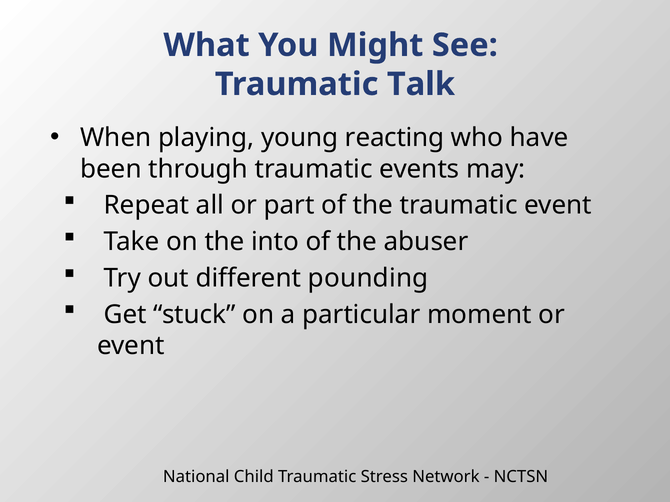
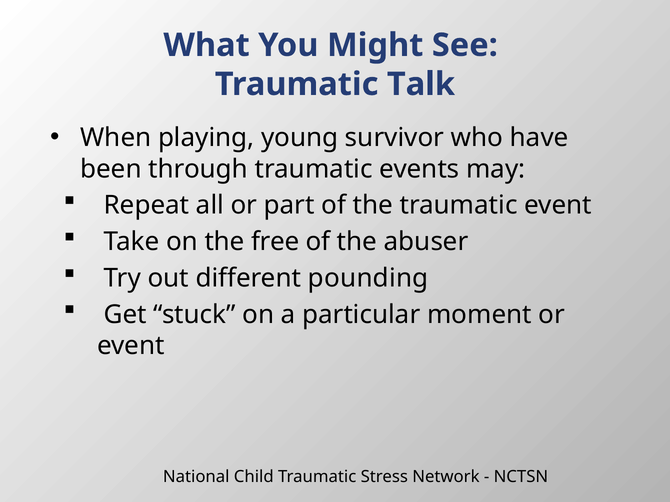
reacting: reacting -> survivor (395, 138)
into: into -> free (275, 242)
